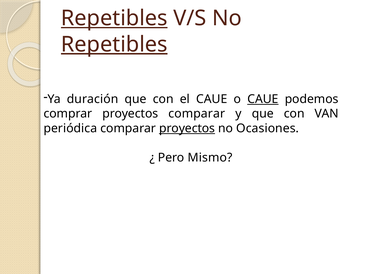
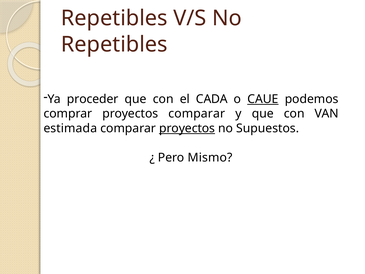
Repetibles underline: present -> none (114, 18)
Repetibles underline: present -> none (114, 44)
duración: duración -> proceder (93, 99)
el CAUE: CAUE -> CADA (212, 99)
periódica: periódica -> estimada (70, 128)
Ocasiones: Ocasiones -> Supuestos (268, 128)
